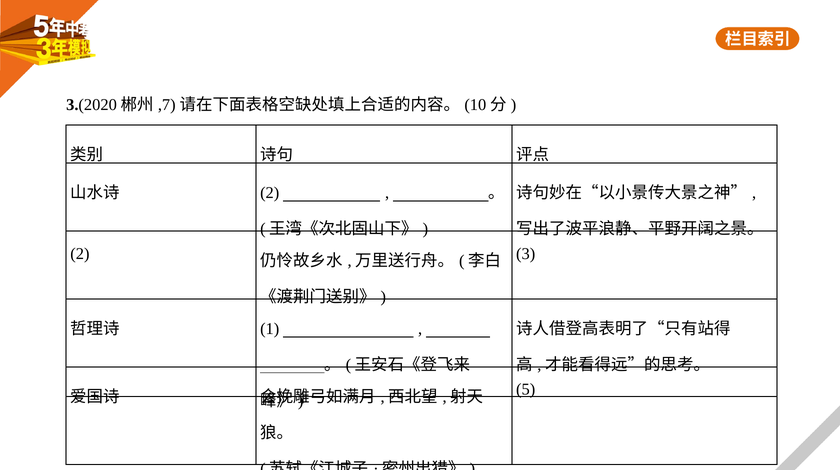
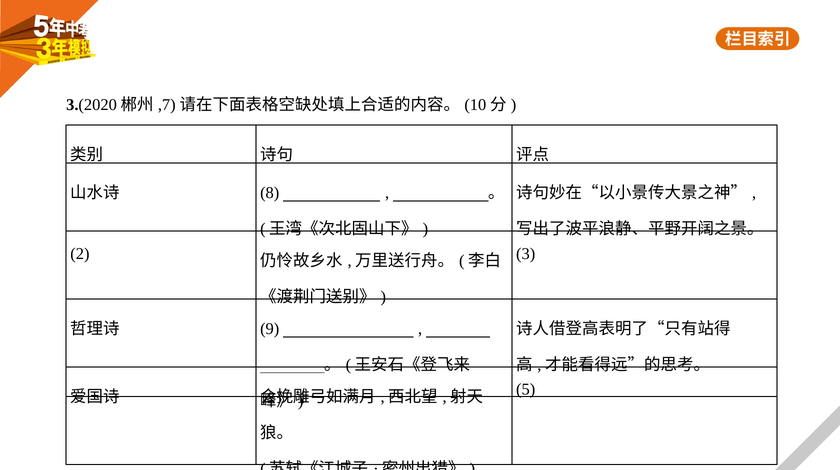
2: 2 -> 8 (270, 193)
1: 1 -> 9 (270, 328)
